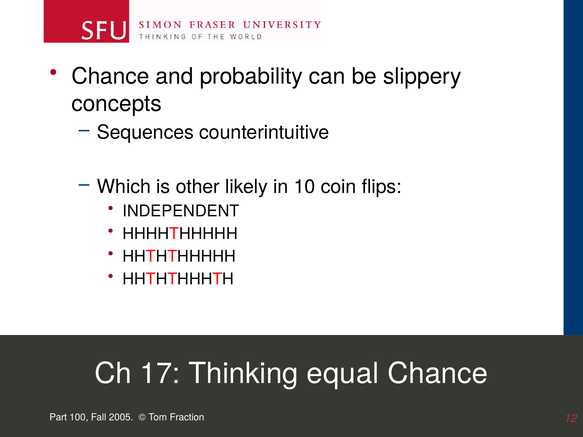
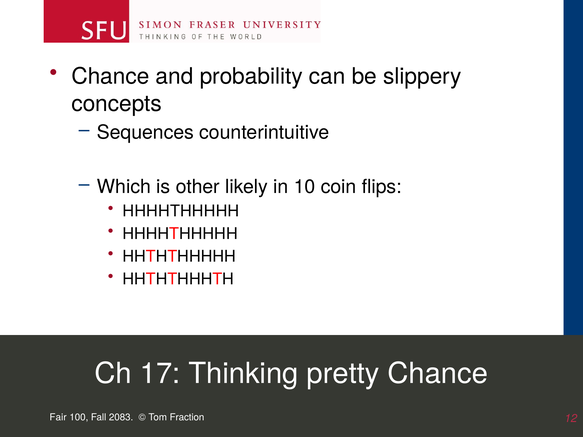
INDEPENDENT: INDEPENDENT -> HHHHTHHHHH (181, 211)
equal: equal -> pretty (343, 374)
Part: Part -> Fair (58, 418)
2005: 2005 -> 2083 (121, 418)
